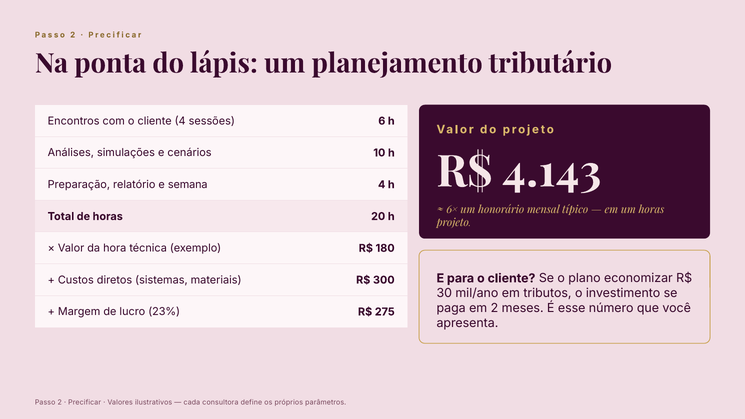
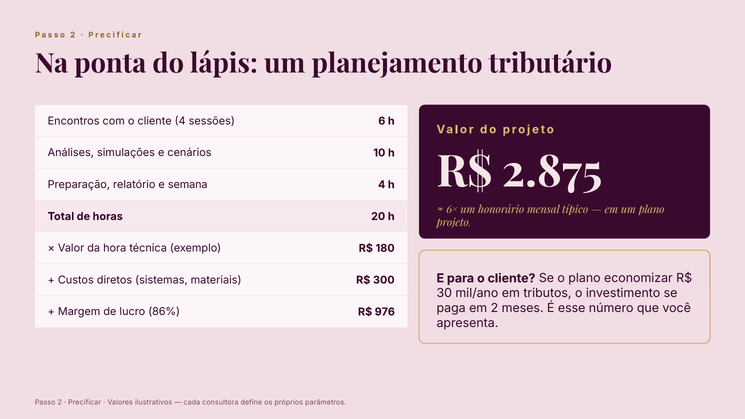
4.143: 4.143 -> 2.875 (552, 172)
um horas: horas -> plano (652, 210)
23%: 23% -> 86% (164, 312)
275: 275 -> 976 (385, 312)
